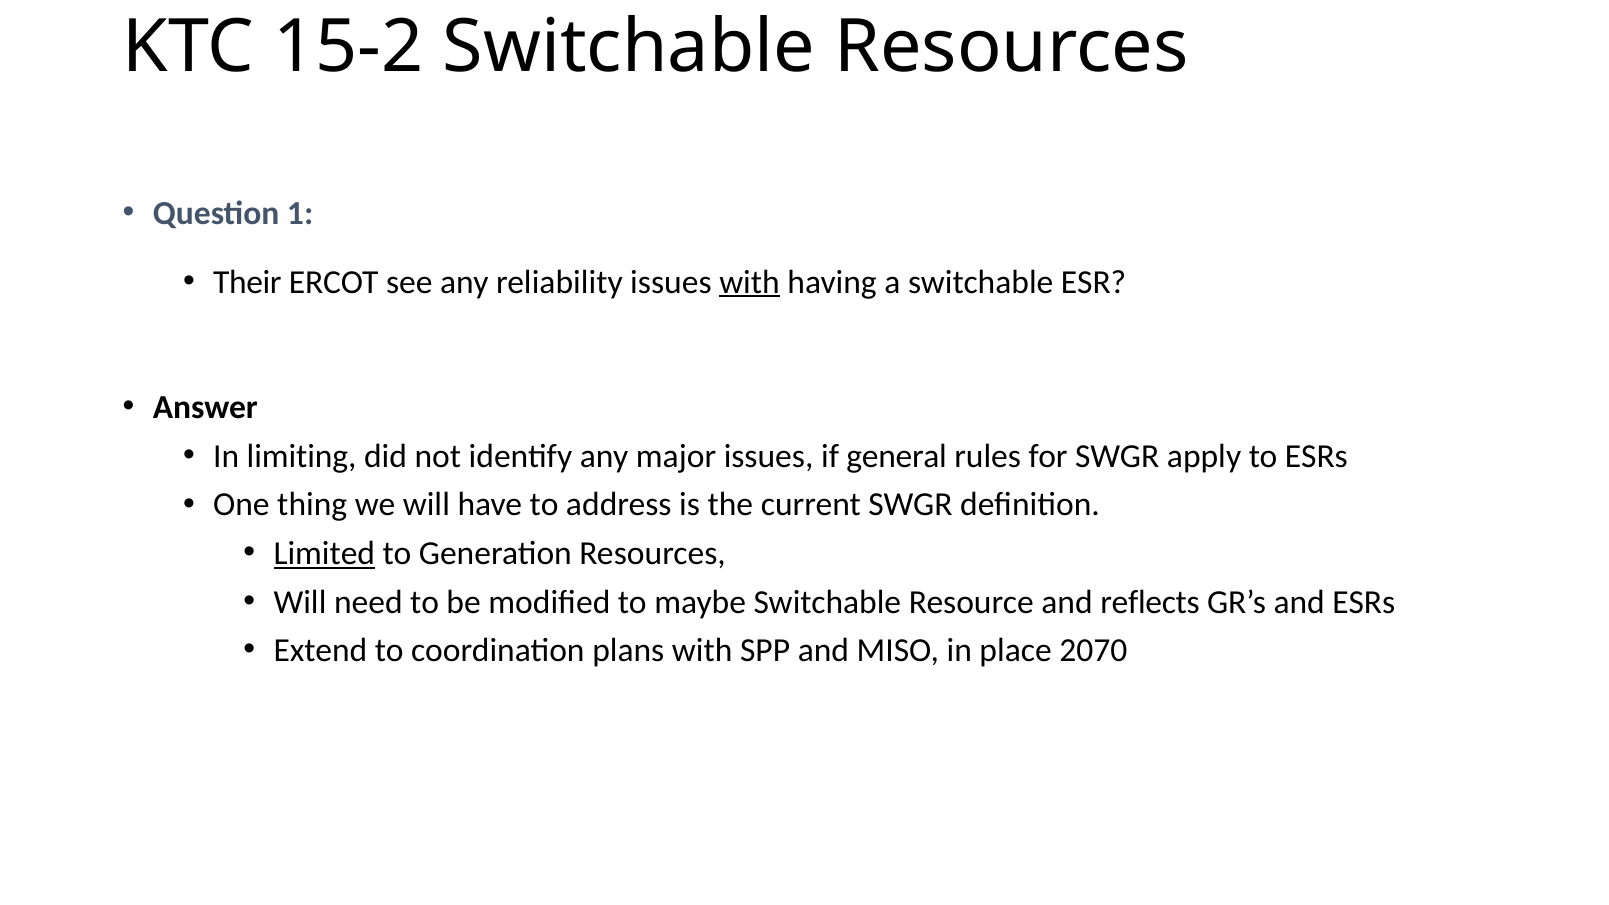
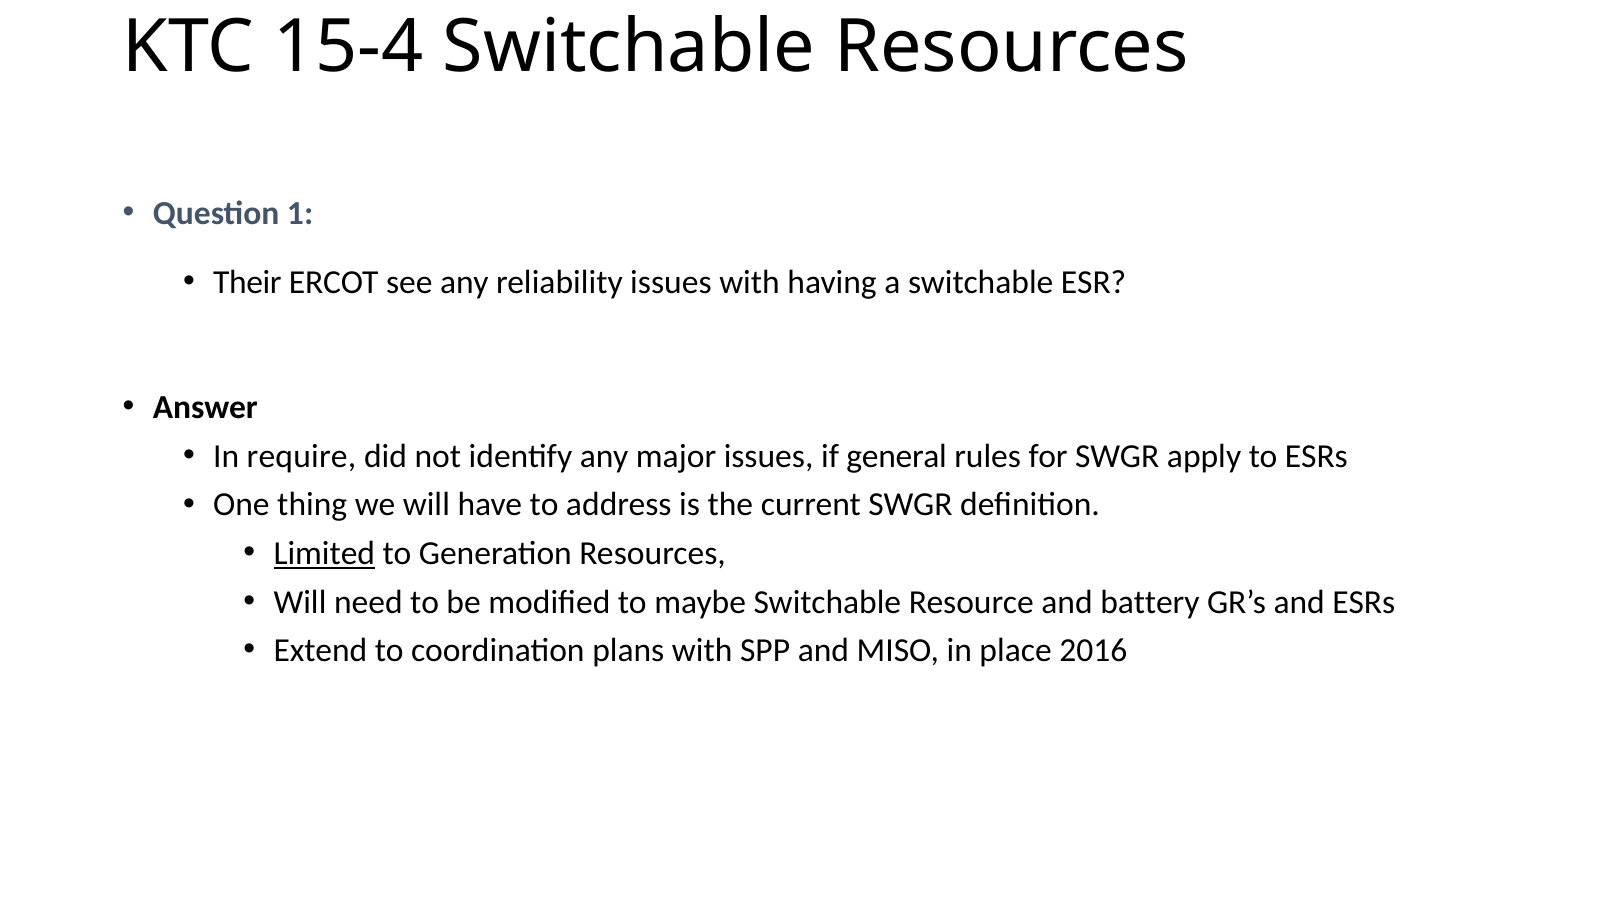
15-2: 15-2 -> 15-4 (349, 47)
with underline: present -> none (750, 282)
limiting: limiting -> require (301, 456)
reflects: reflects -> battery (1150, 602)
2070: 2070 -> 2016 (1093, 651)
